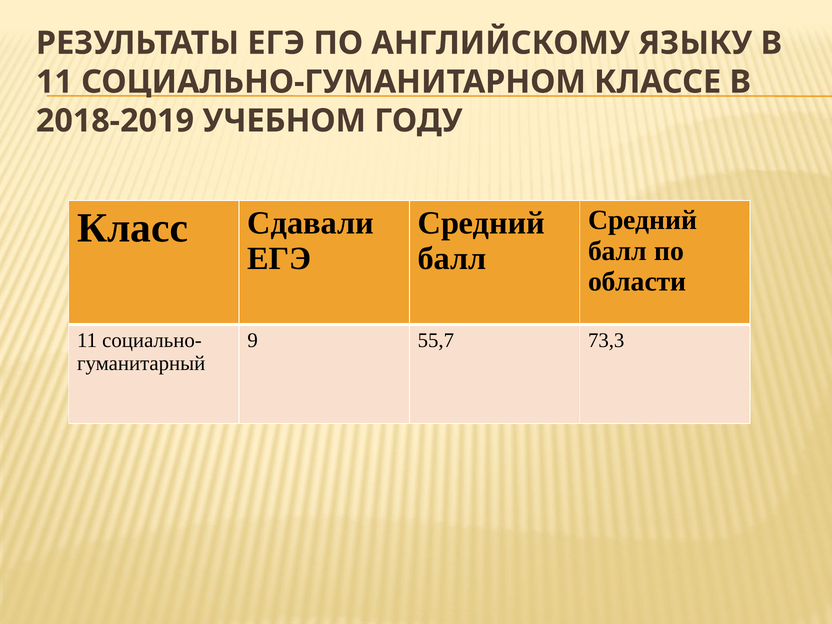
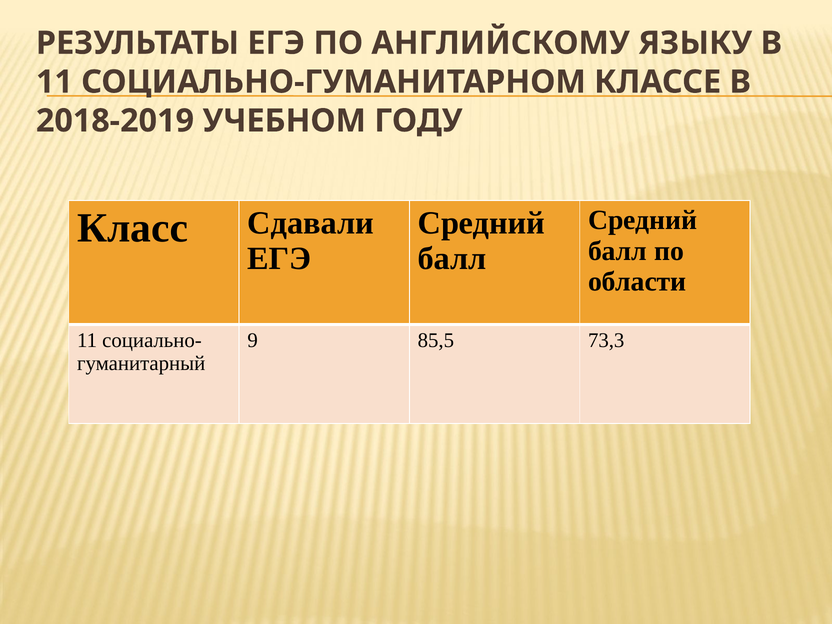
55,7: 55,7 -> 85,5 (436, 340)
